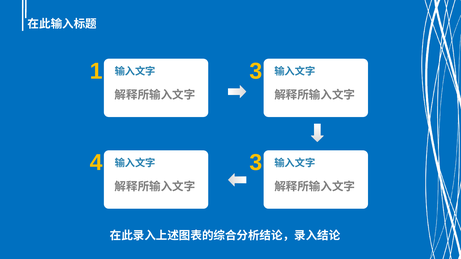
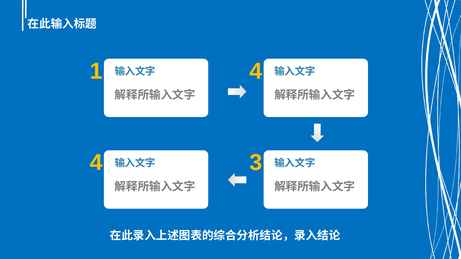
3: 3 -> 4 (256, 71)
